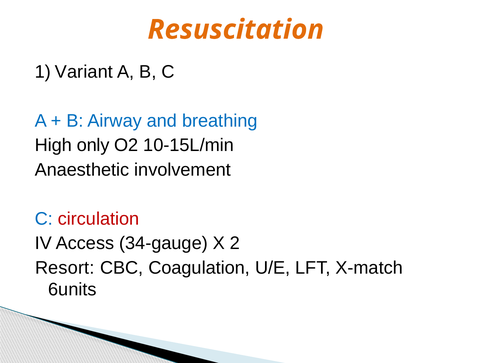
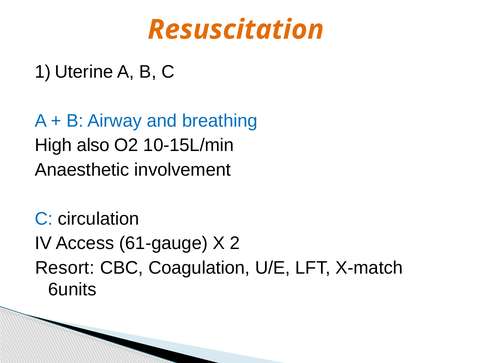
Variant: Variant -> Uterine (84, 72)
only: only -> also (93, 145)
circulation colour: red -> black (99, 218)
34-gauge: 34-gauge -> 61-gauge (164, 243)
